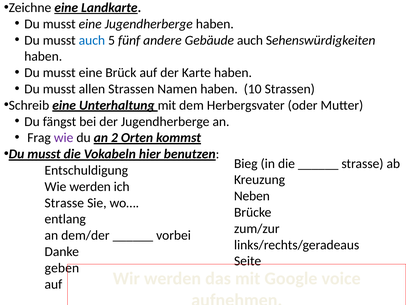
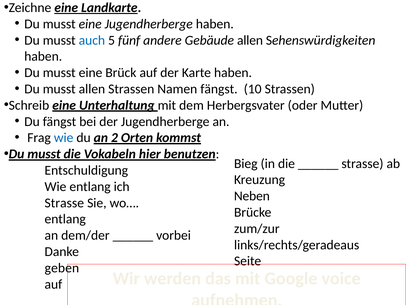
Gebäude auch: auch -> allen (250, 40)
Namen haben: haben -> fängst (219, 89)
wie colour: purple -> blue (64, 138)
Wie werden: werden -> entlang (90, 186)
